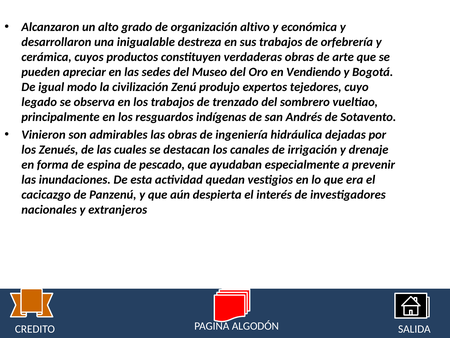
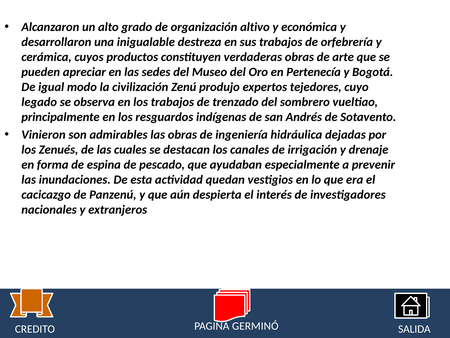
Vendiendo: Vendiendo -> Pertenecía (314, 72)
ALGODÓN: ALGODÓN -> GERMINÓ (255, 326)
